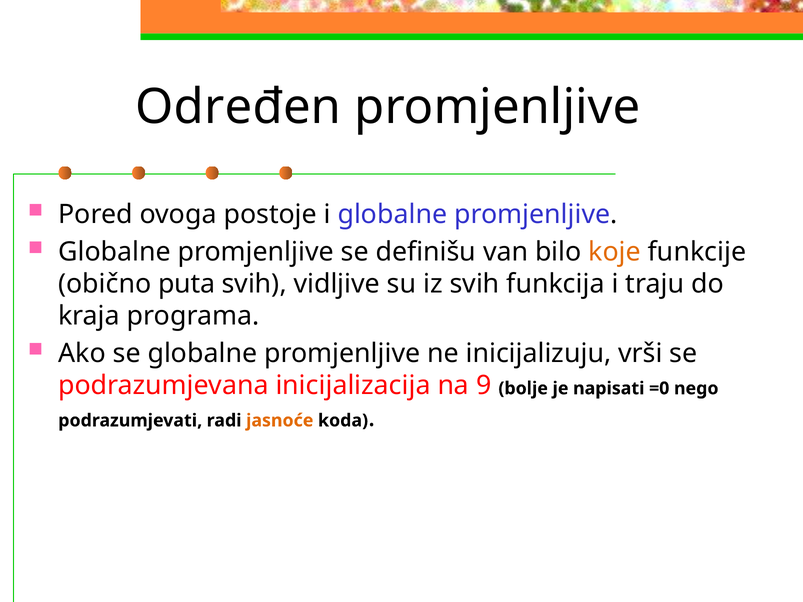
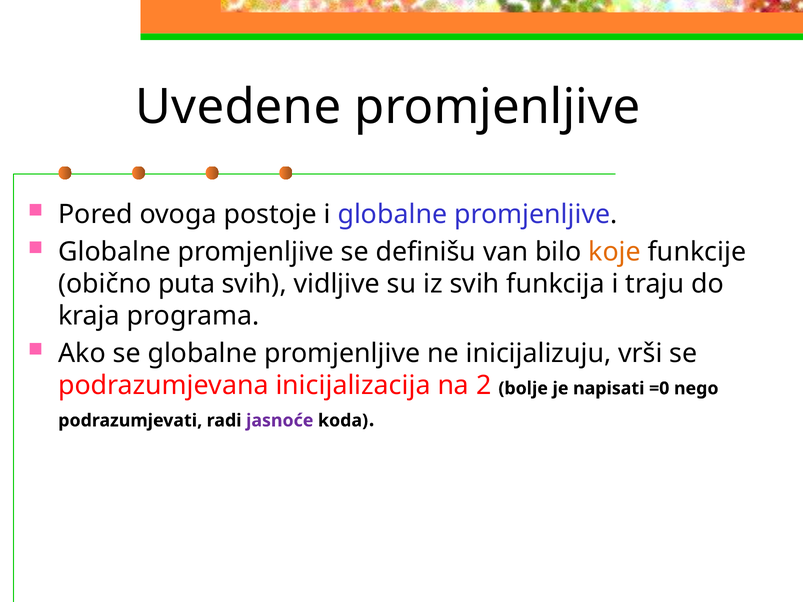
Određen: Određen -> Uvedene (238, 107)
9: 9 -> 2 (484, 386)
jasnoće colour: orange -> purple (280, 421)
